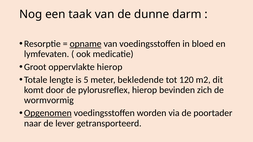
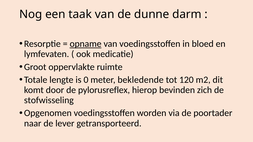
oppervlakte hierop: hierop -> ruimte (110, 67)
5: 5 -> 0 (86, 80)
wormvormig: wormvormig -> stofwisseling (49, 100)
Opgenomen underline: present -> none (48, 113)
